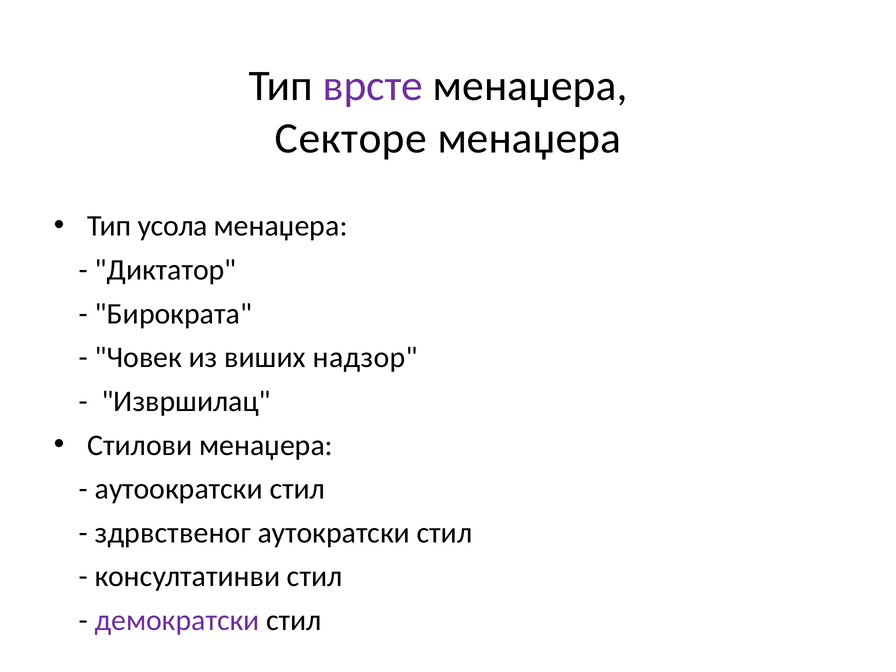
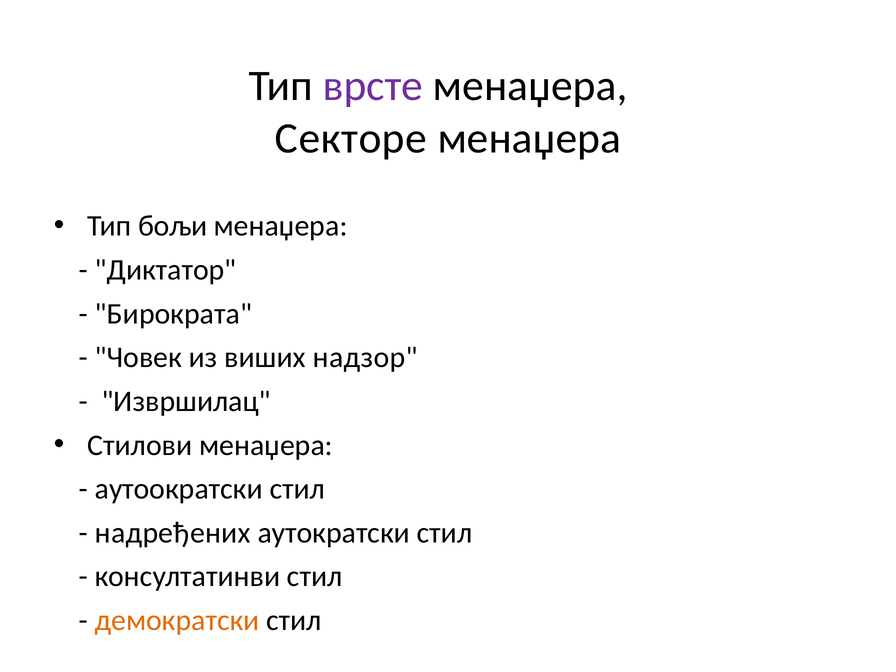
усола: усола -> бољи (173, 226)
здрвственог: здрвственог -> надређених (173, 533)
демократски colour: purple -> orange (177, 620)
